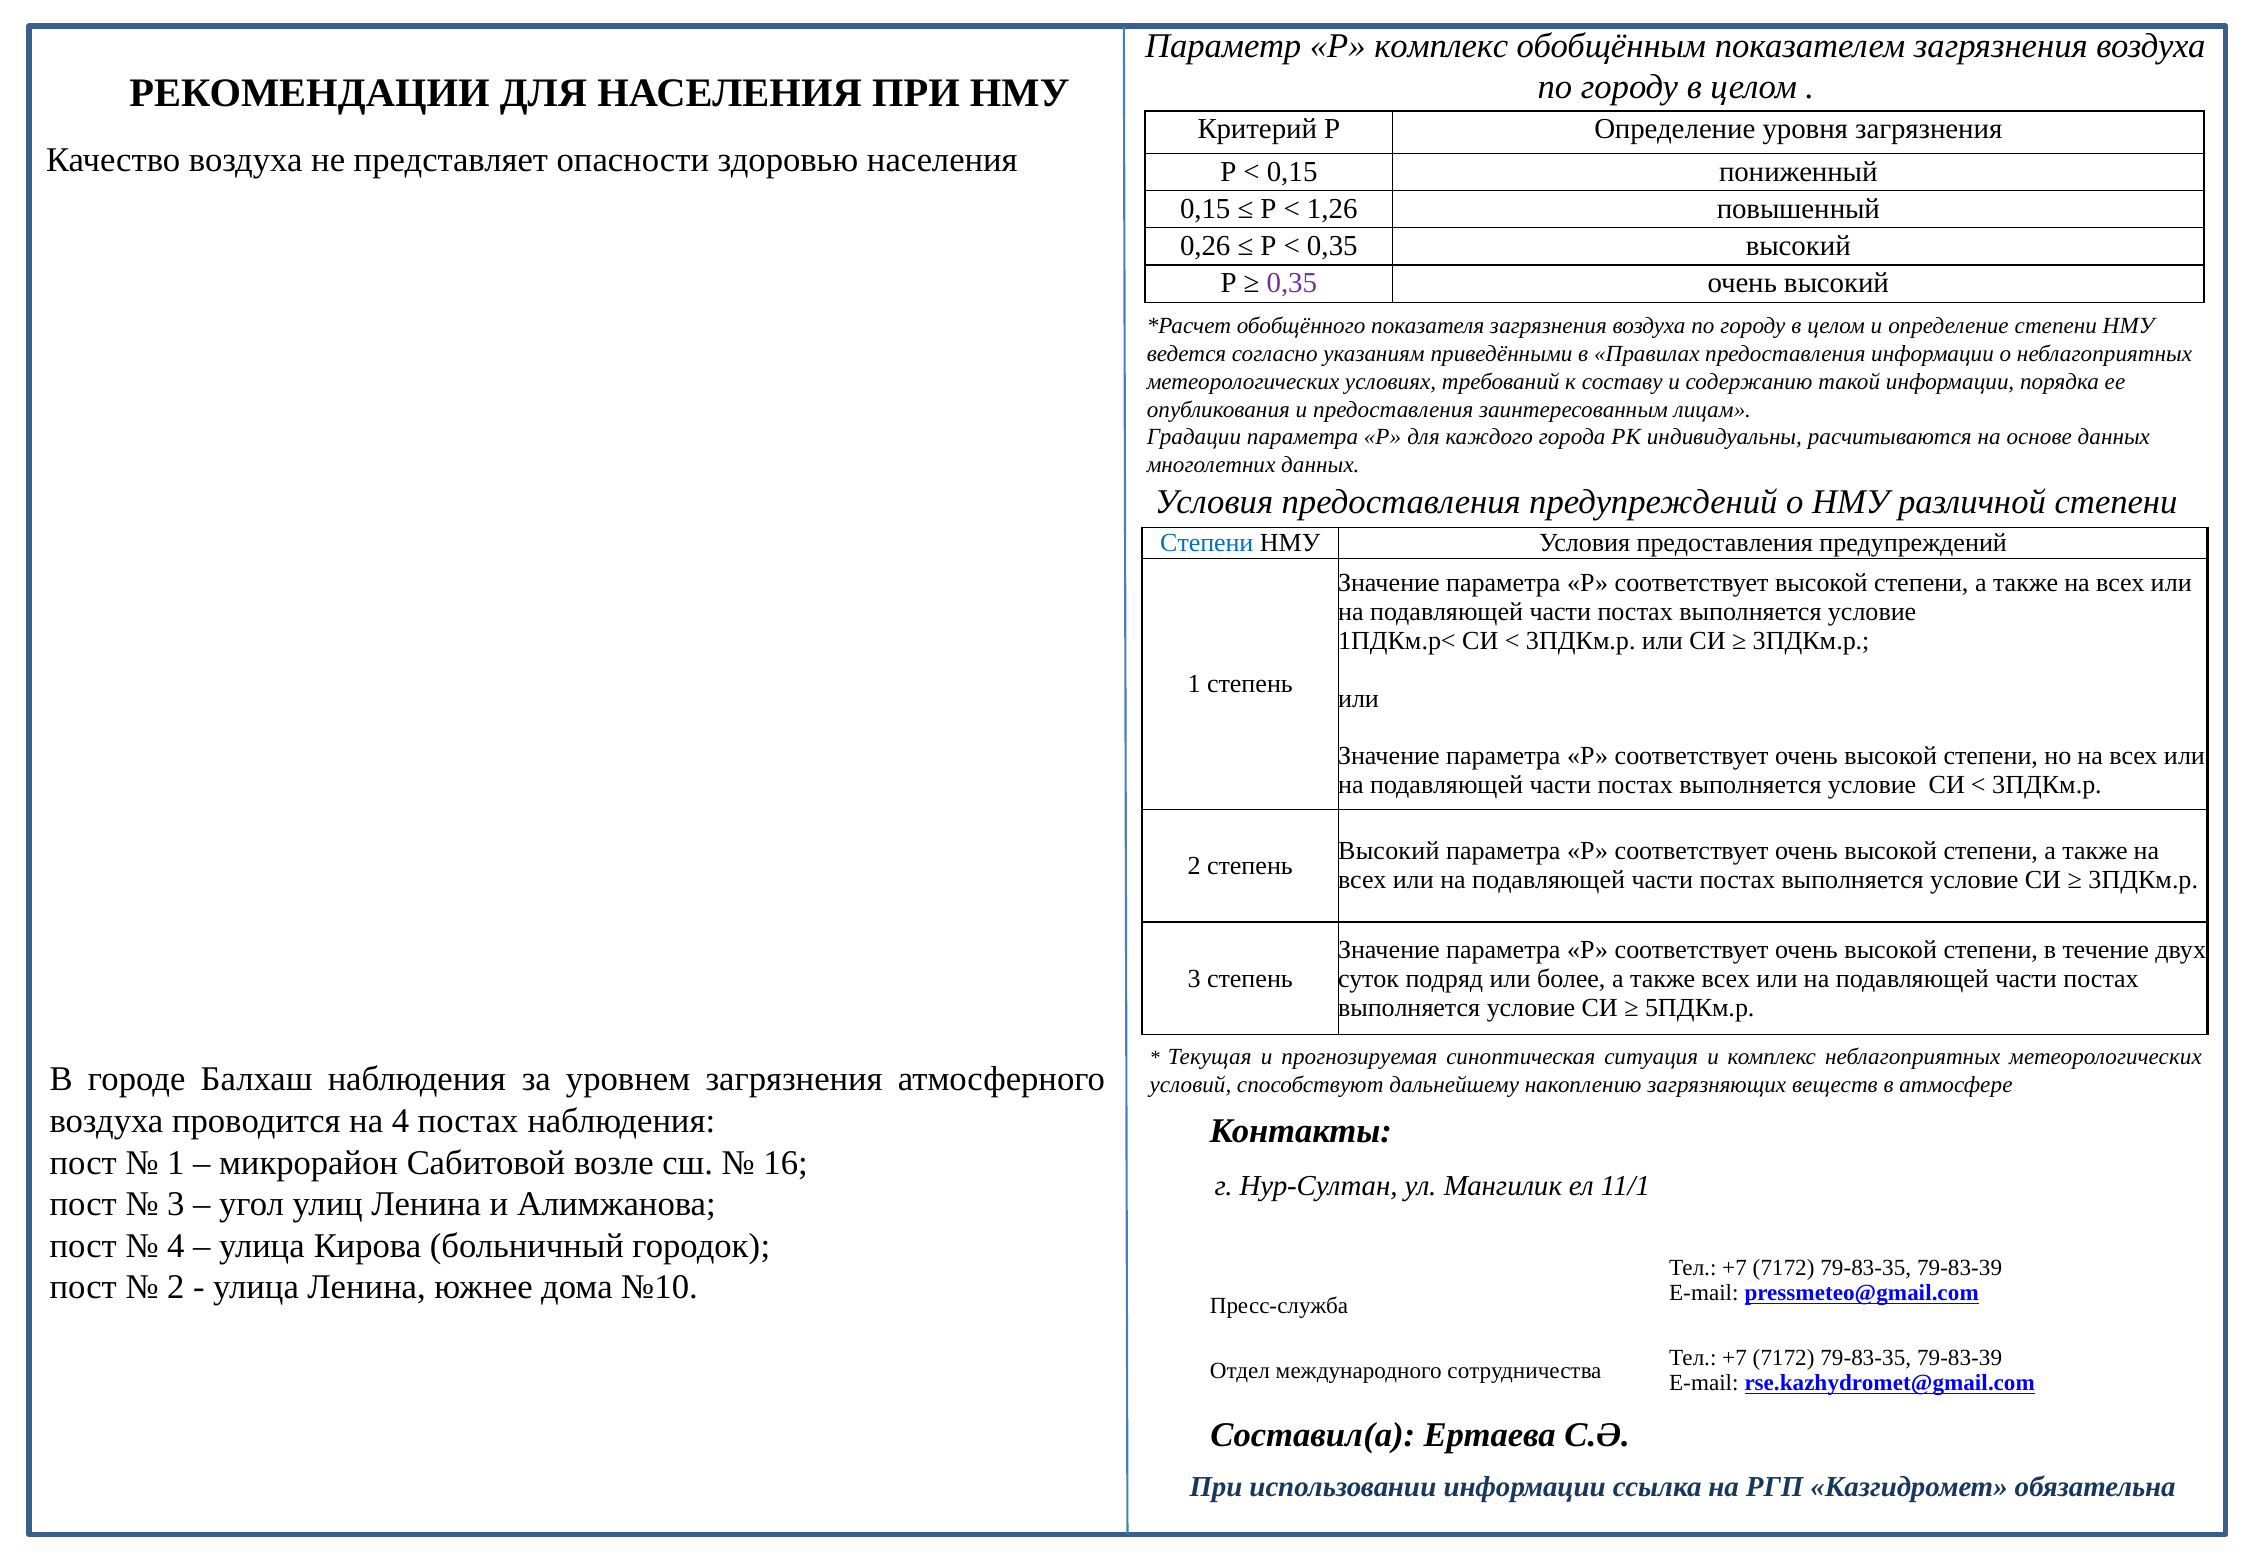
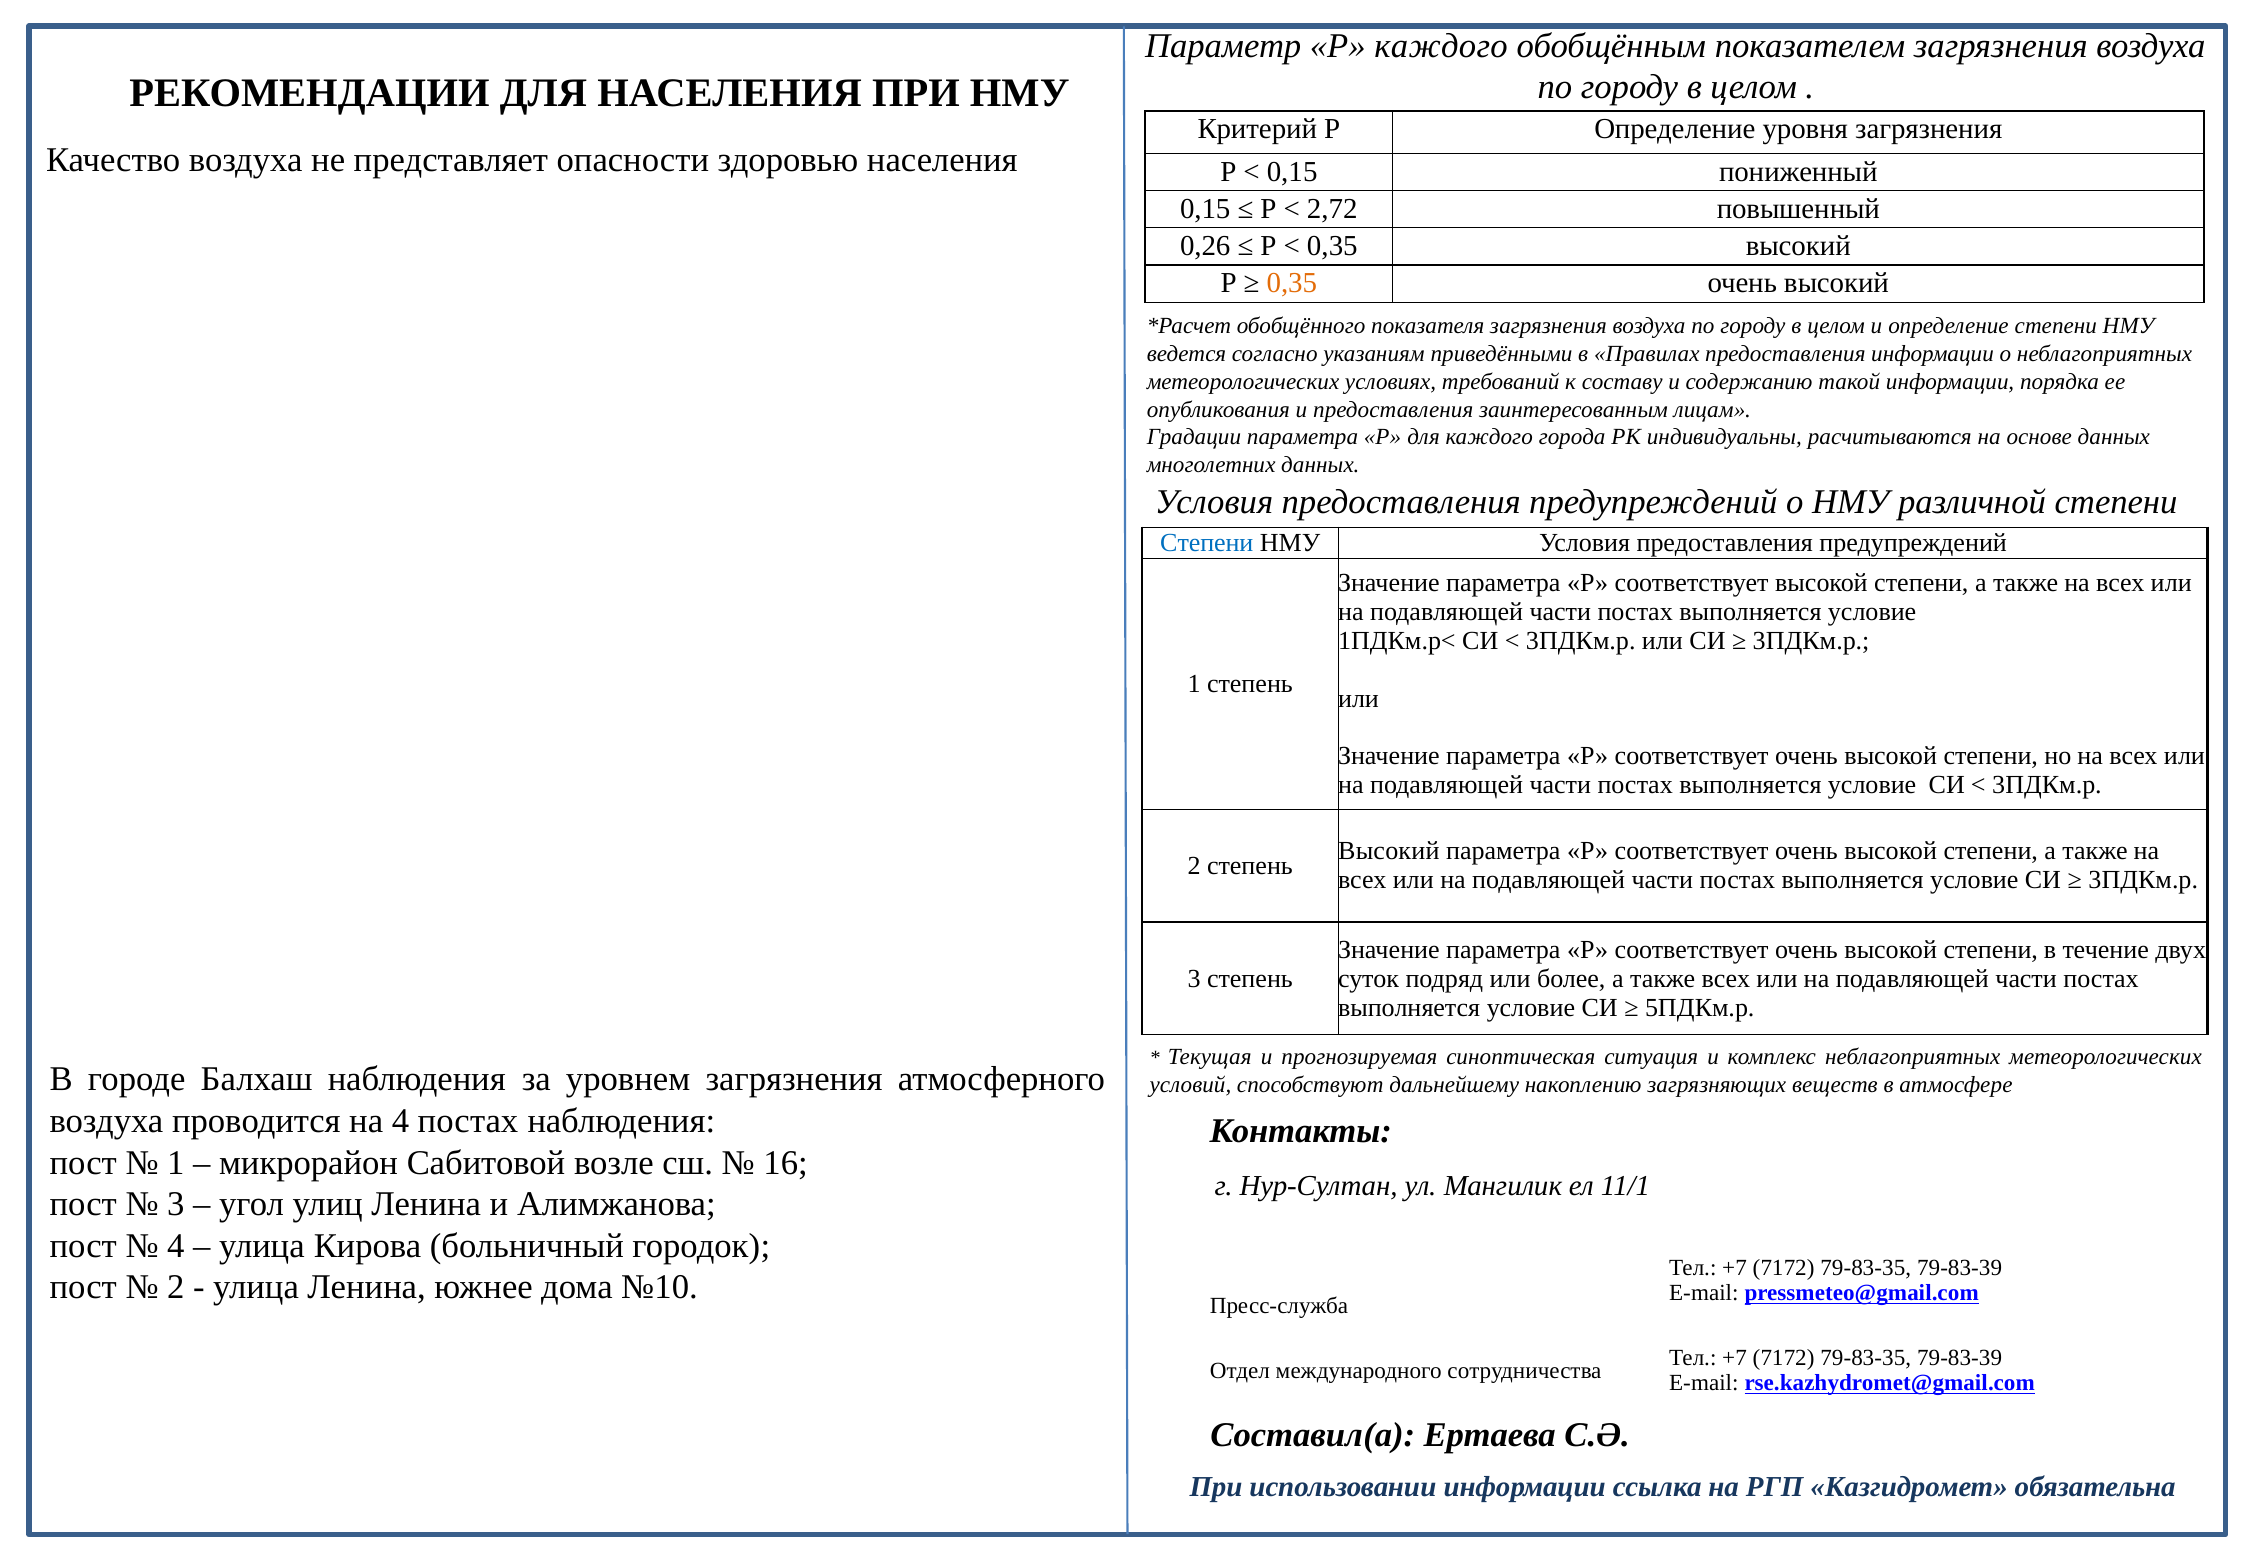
Р комплекс: комплекс -> каждого (1441, 46)
1,26: 1,26 -> 2,72 (1332, 209)
0,35 colour: purple -> orange (1292, 283)
